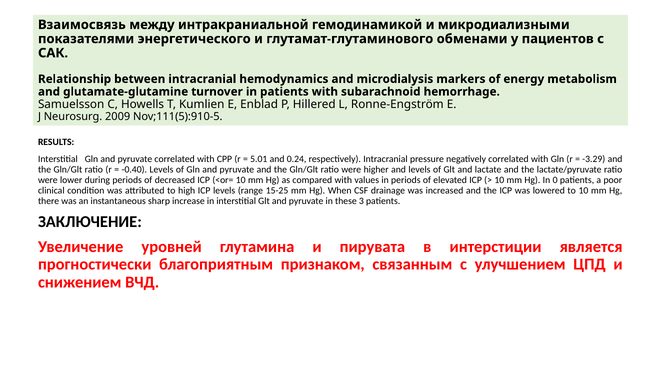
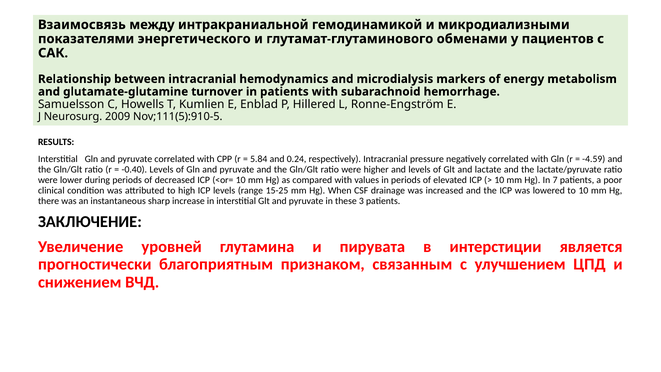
5.01: 5.01 -> 5.84 (259, 159)
-3.29: -3.29 -> -4.59 (594, 159)
0: 0 -> 7 (555, 180)
